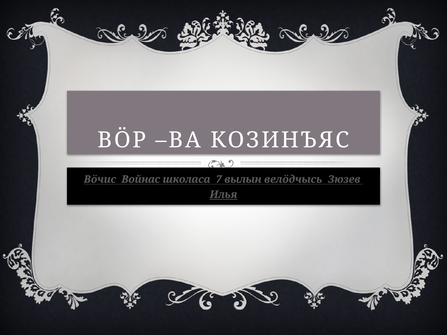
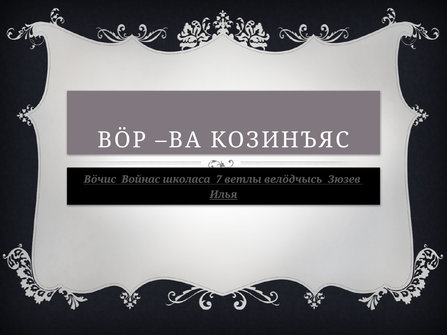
вылын: вылын -> ветлы (243, 179)
